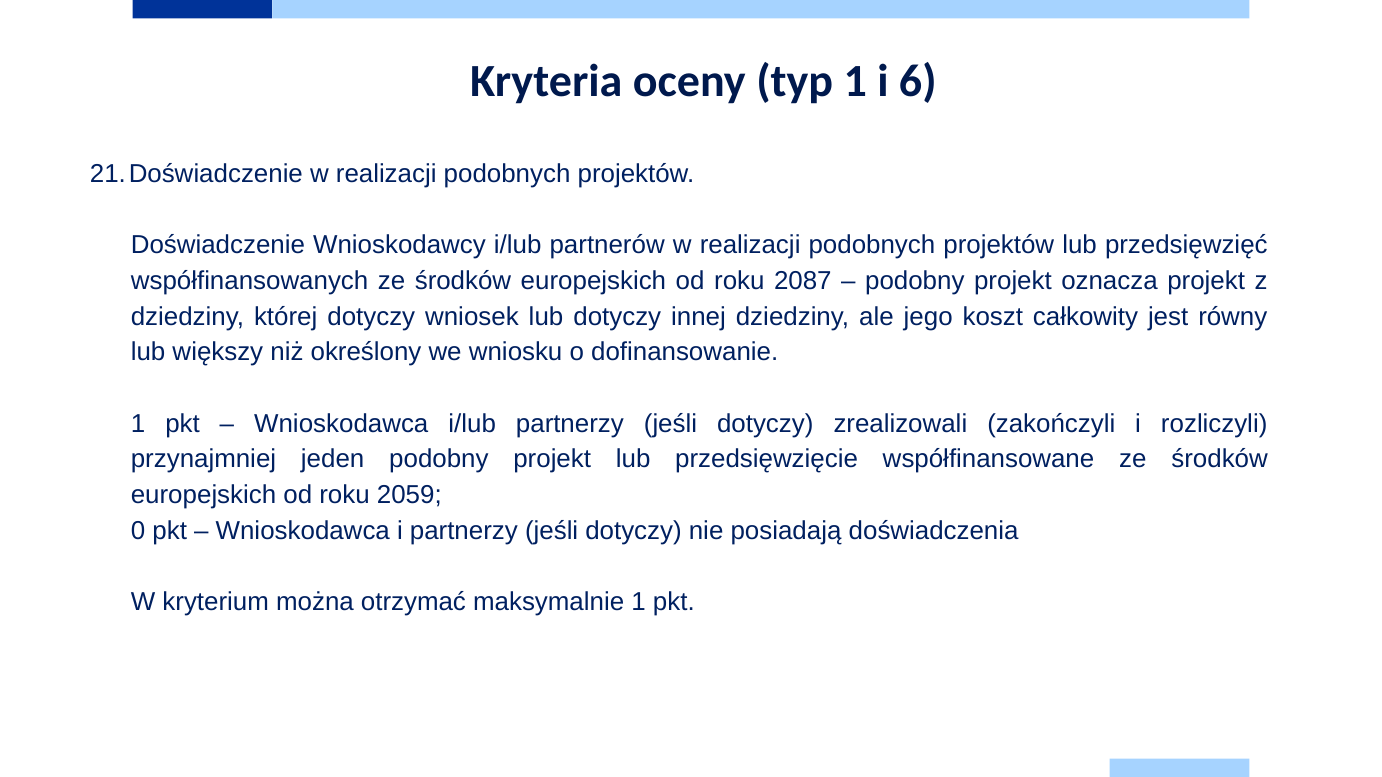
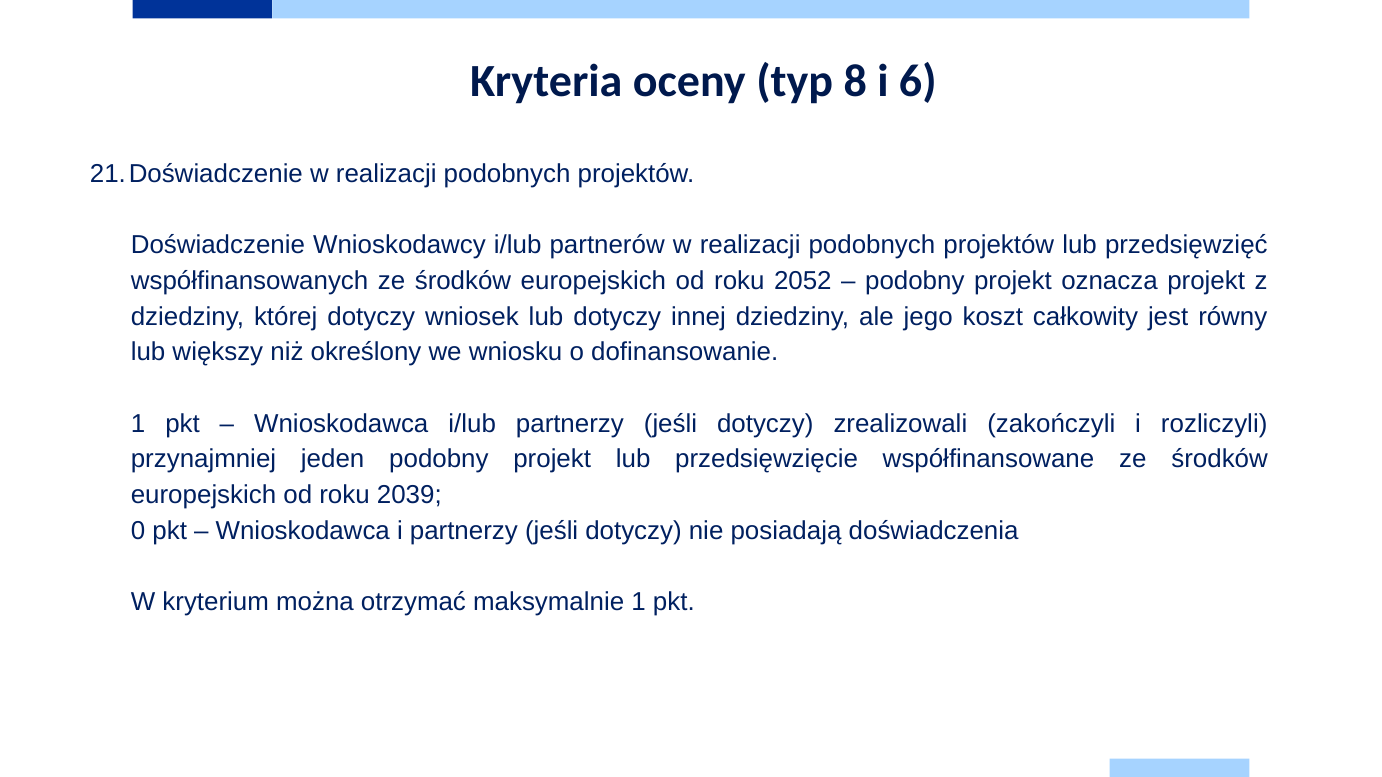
typ 1: 1 -> 8 (855, 82)
2087: 2087 -> 2052 (803, 281)
2059: 2059 -> 2039 (409, 495)
